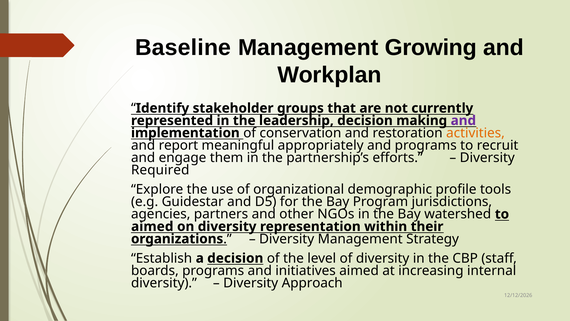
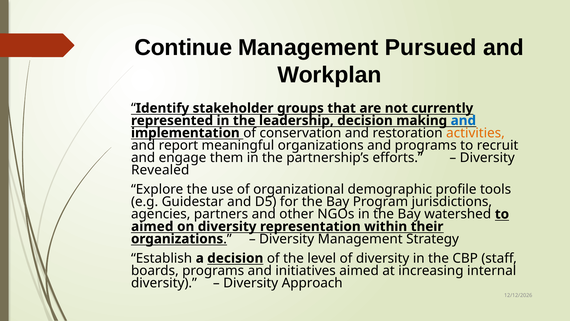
Baseline: Baseline -> Continue (183, 47)
Growing: Growing -> Pursued (431, 47)
and colour: purple -> blue (463, 120)
meaningful appropriately: appropriately -> organizations (321, 145)
Required: Required -> Revealed (160, 170)
